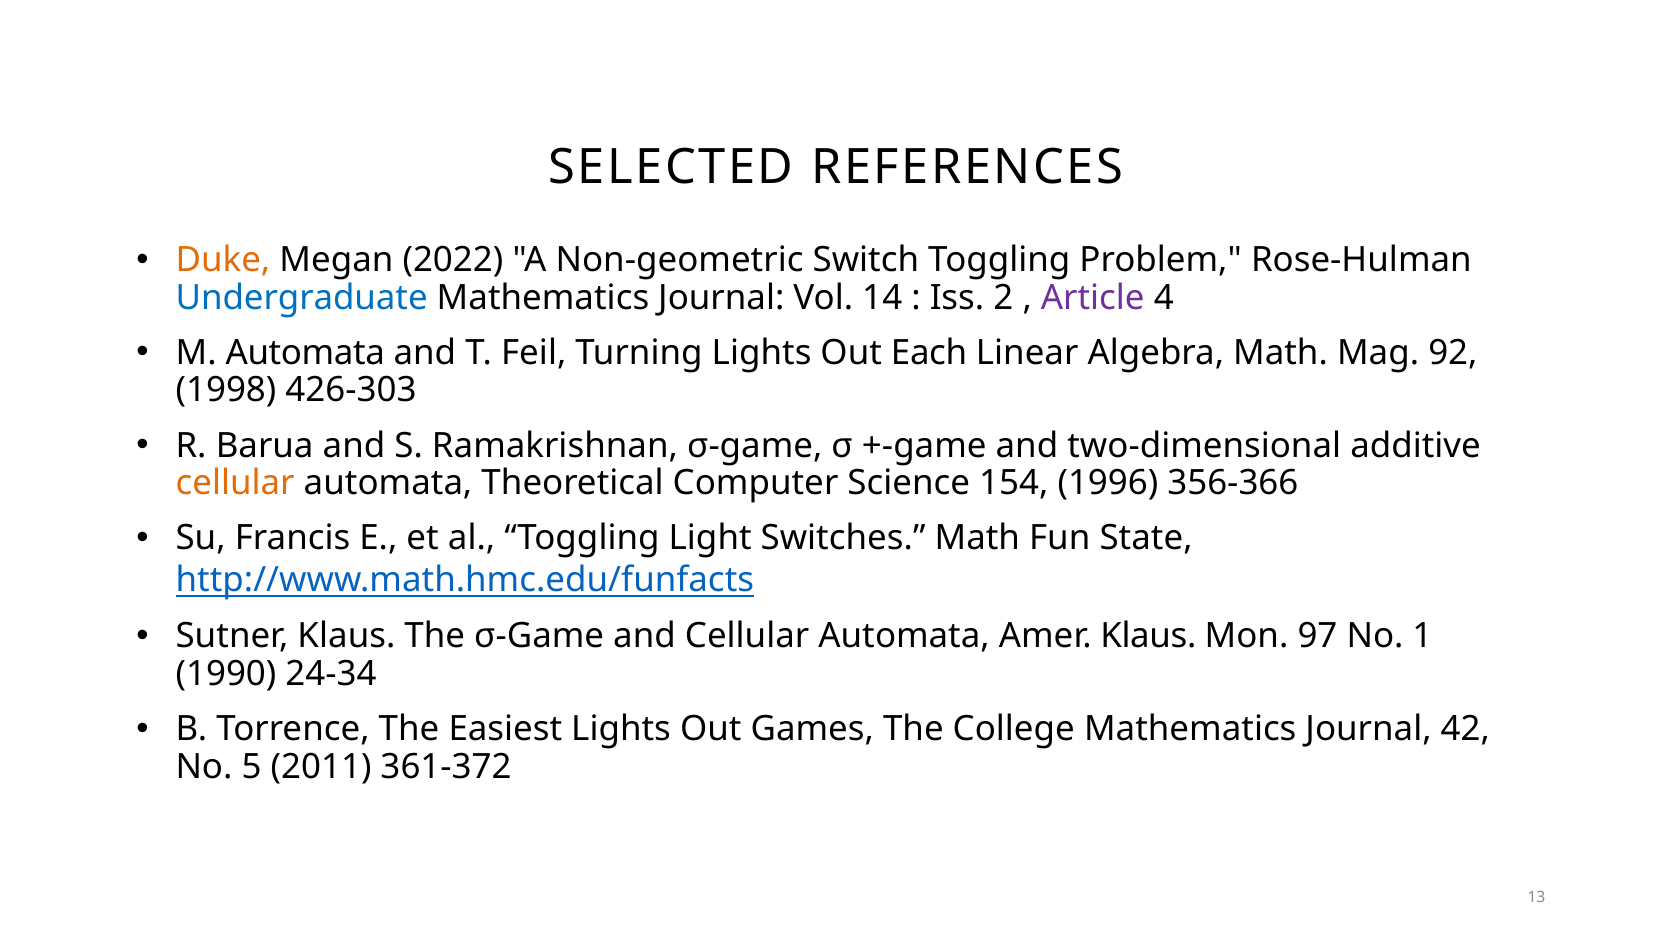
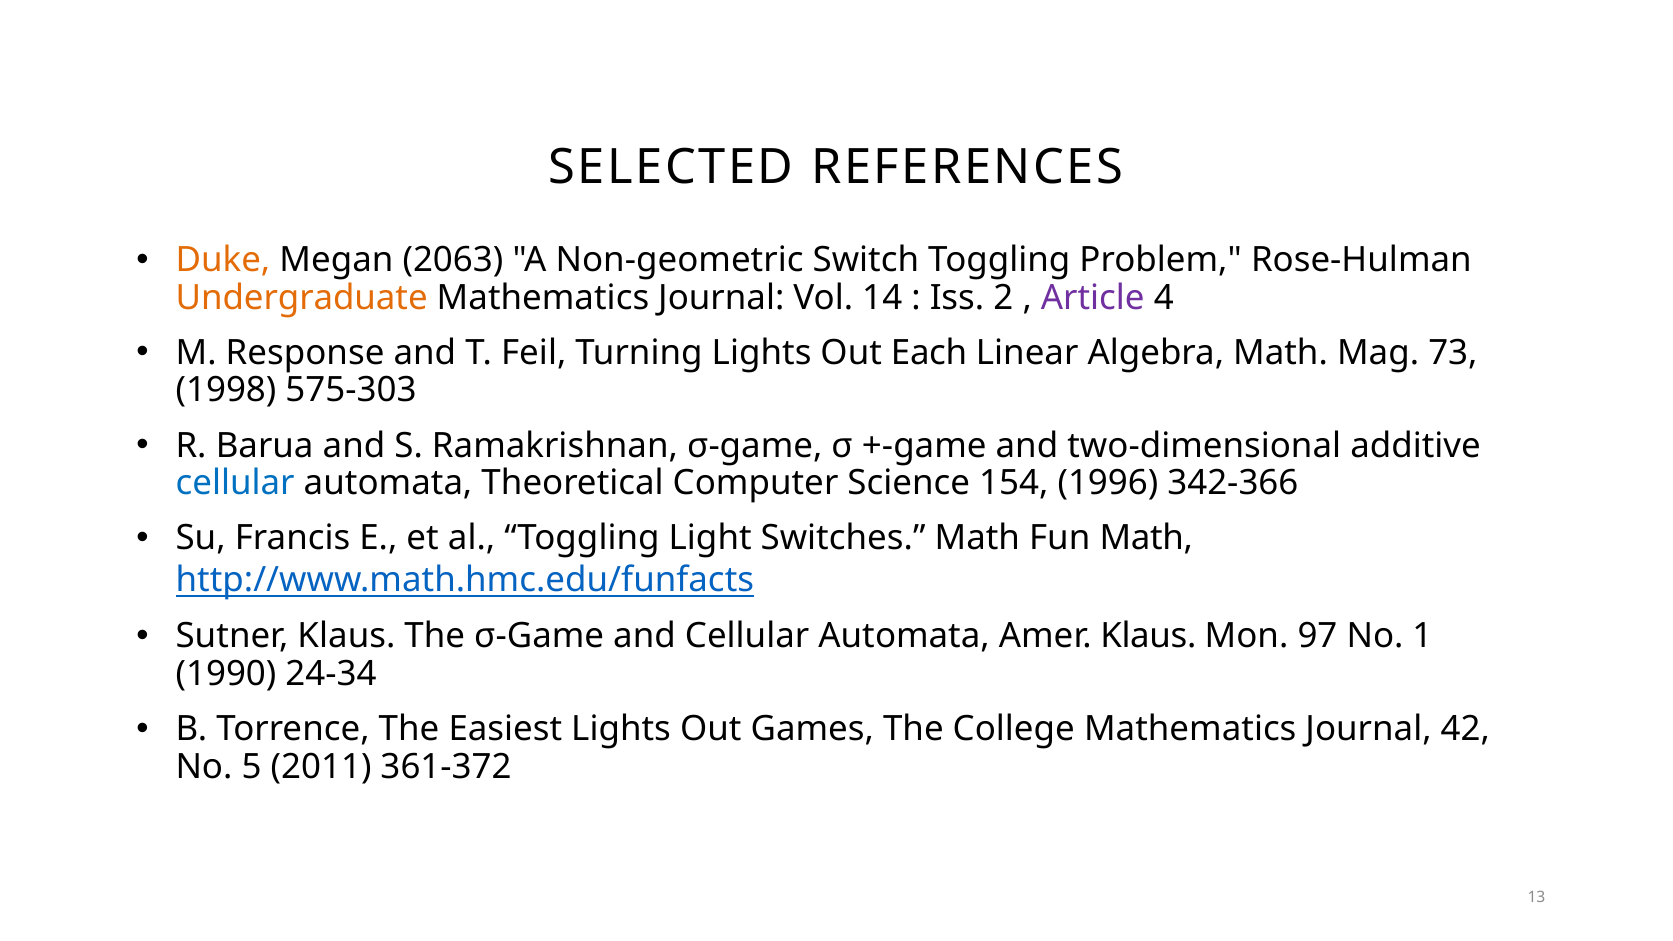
2022: 2022 -> 2063 (453, 260)
Undergraduate colour: blue -> orange (302, 298)
M Automata: Automata -> Response (305, 353)
92: 92 -> 73 (1453, 353)
426-303: 426-303 -> 575-303 (351, 390)
cellular colour: orange -> blue (235, 483)
356-366: 356-366 -> 342-366 (1233, 483)
Fun State: State -> Math (1146, 538)
